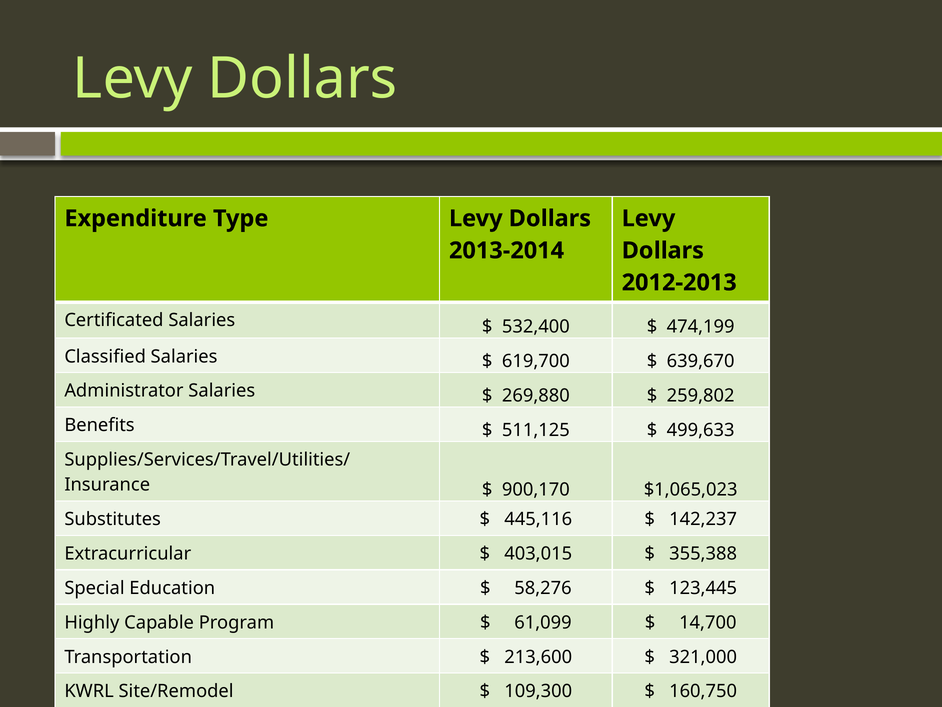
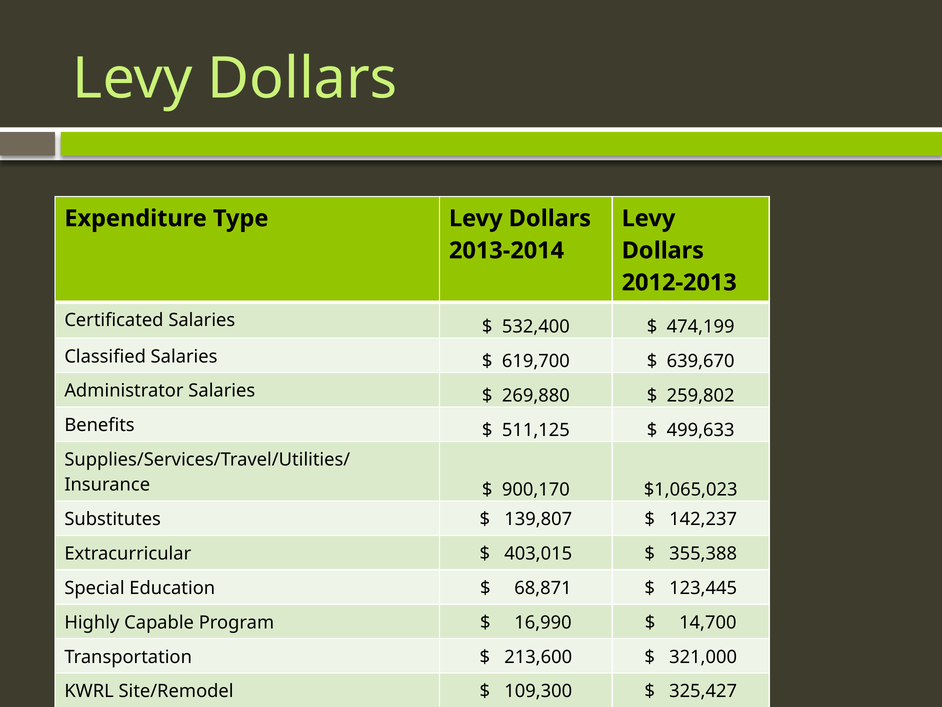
445,116: 445,116 -> 139,807 (538, 519)
58,276: 58,276 -> 68,871 (543, 588)
61,099: 61,099 -> 16,990 (543, 622)
160,750: 160,750 -> 325,427 (703, 691)
